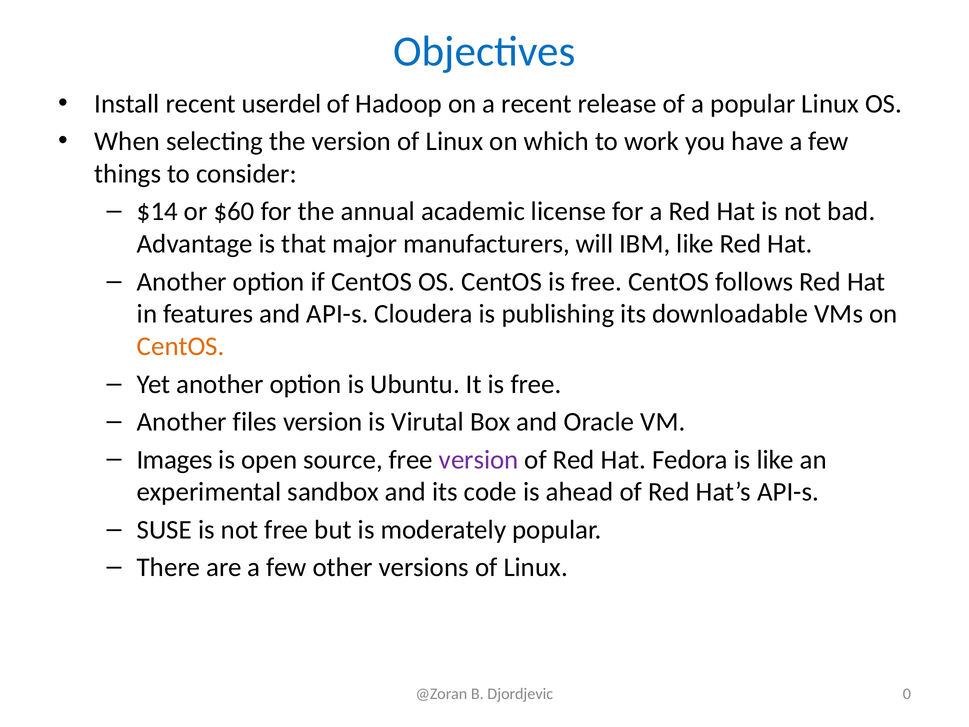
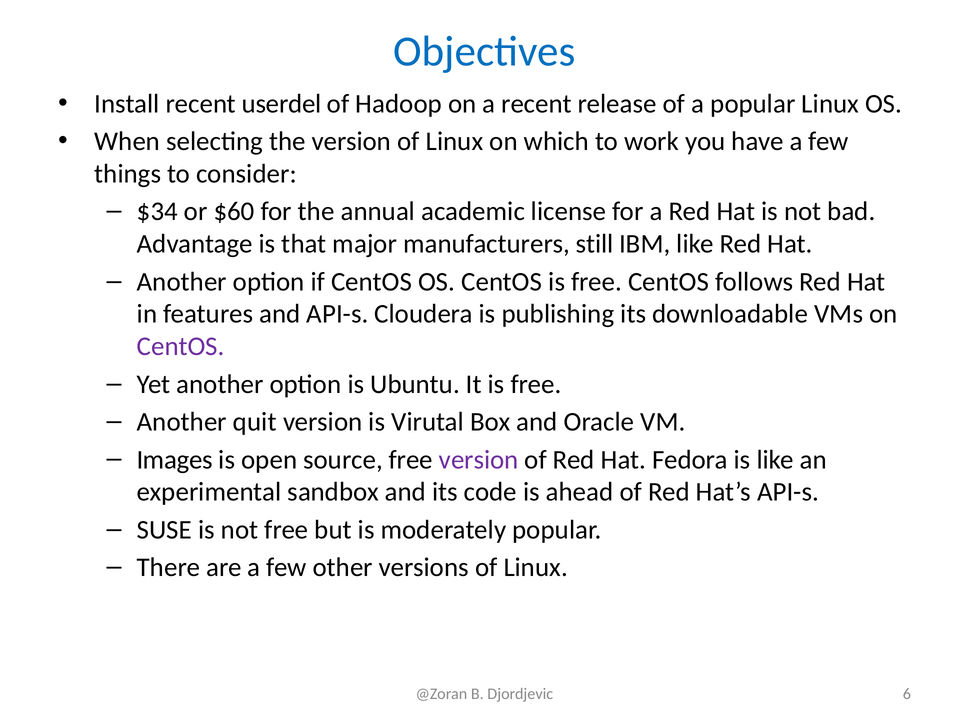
$14: $14 -> $34 (157, 212)
will: will -> still (595, 244)
CentOS colour: orange -> purple (181, 346)
files: files -> quit (255, 422)
0: 0 -> 6 (907, 694)
